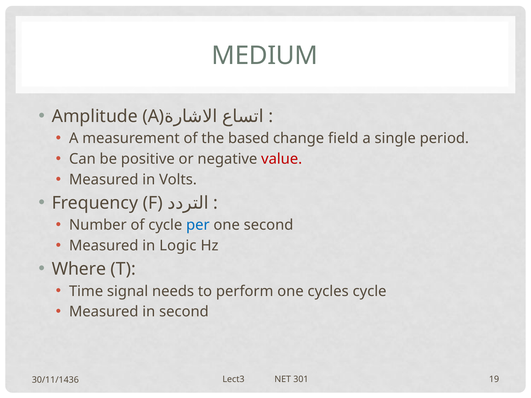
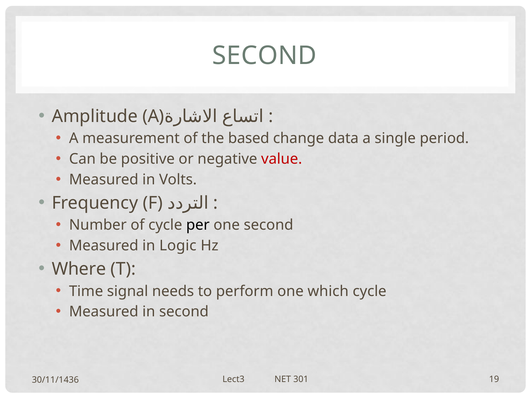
MEDIUM: MEDIUM -> SECOND (264, 56)
field: field -> data (343, 138)
per colour: blue -> black (198, 225)
cycles: cycles -> which (328, 291)
